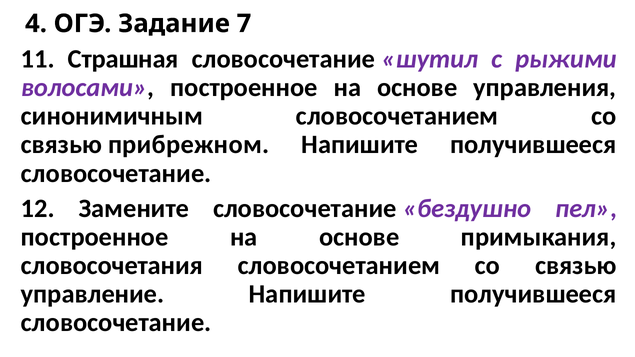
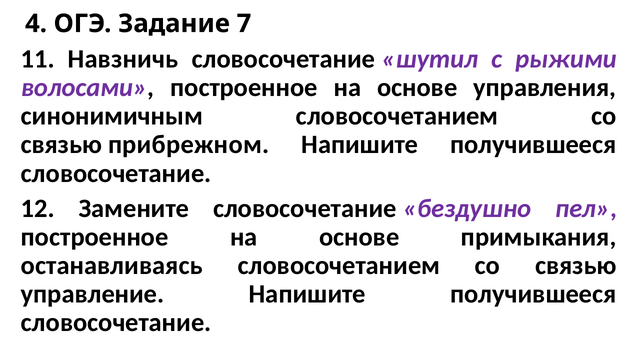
Страшная: Страшная -> Навзничь (123, 59)
словосочетания: словосочетания -> останавливаясь (112, 266)
